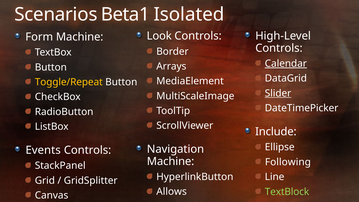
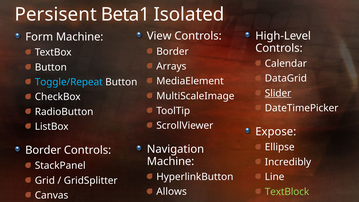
Scenarios: Scenarios -> Persisent (56, 14)
Look: Look -> View (159, 36)
Calendar underline: present -> none (286, 64)
Toggle/Repeat colour: yellow -> light blue (69, 82)
Include: Include -> Expose (276, 132)
Events: Events -> Border (43, 150)
Following: Following -> Incredibly (288, 162)
